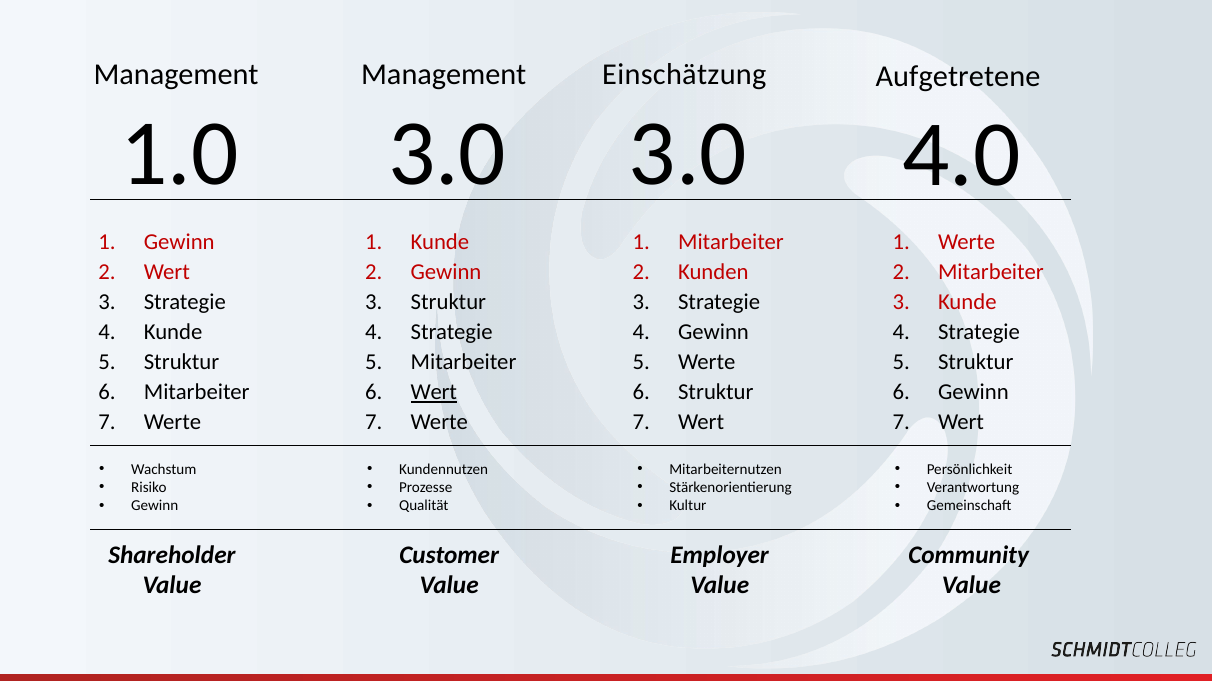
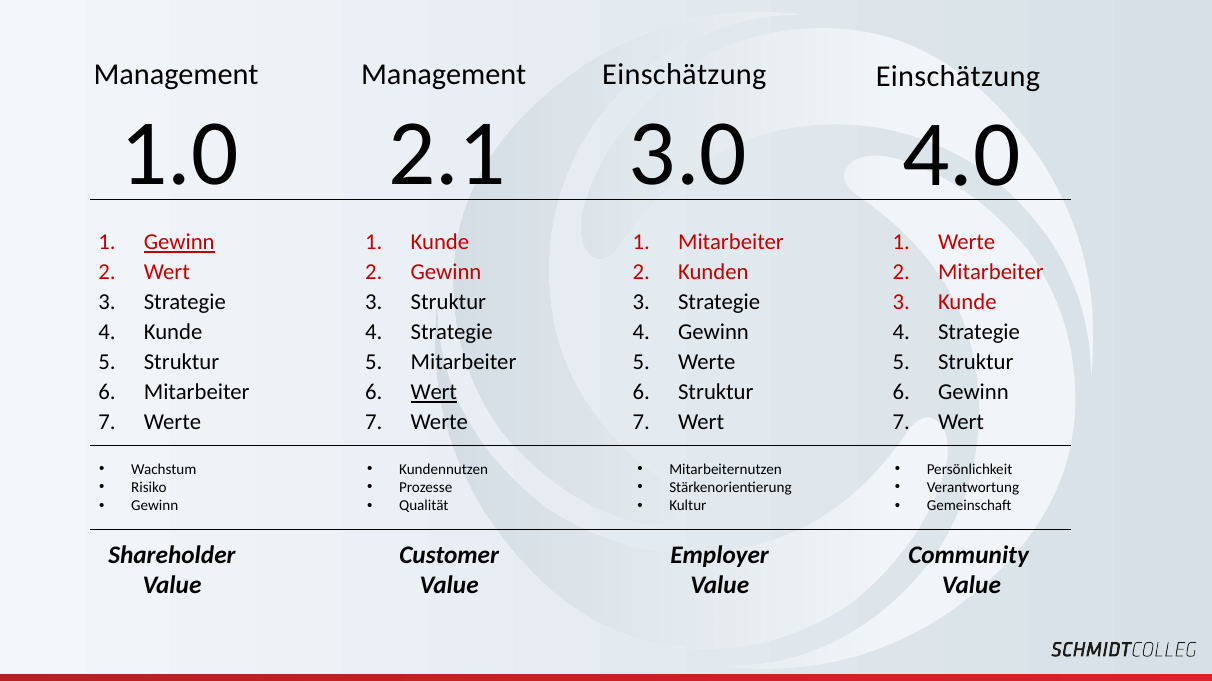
Aufgetretene: Aufgetretene -> Einschätzung (958, 76)
3.0: 3.0 -> 2.1 (447, 154)
Gewinn underline: none -> present (179, 243)
